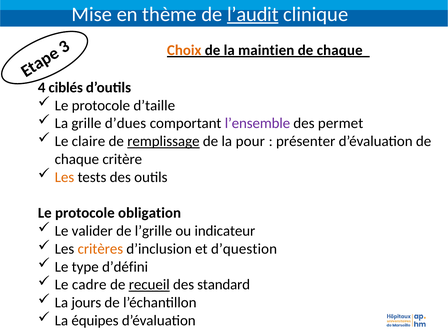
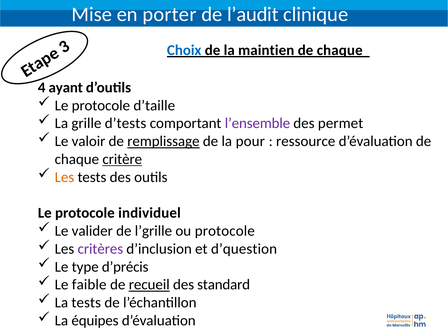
thème: thème -> porter (170, 14)
l’audit underline: present -> none (253, 14)
Choix colour: orange -> blue (184, 50)
ciblés: ciblés -> ayant (66, 88)
d’dues: d’dues -> d’tests (126, 123)
claire: claire -> valoir (89, 141)
présenter: présenter -> ressource (306, 141)
critère underline: none -> present (122, 159)
obligation: obligation -> individuel (150, 213)
ou indicateur: indicateur -> protocole (225, 231)
critères colour: orange -> purple (100, 249)
d’défini: d’défini -> d’précis (125, 267)
cadre: cadre -> faible (89, 285)
La jours: jours -> tests (86, 303)
